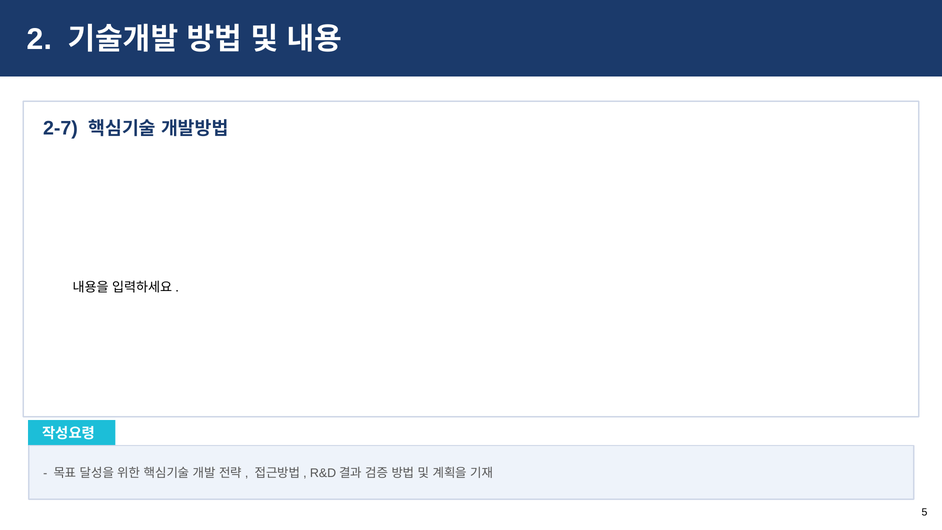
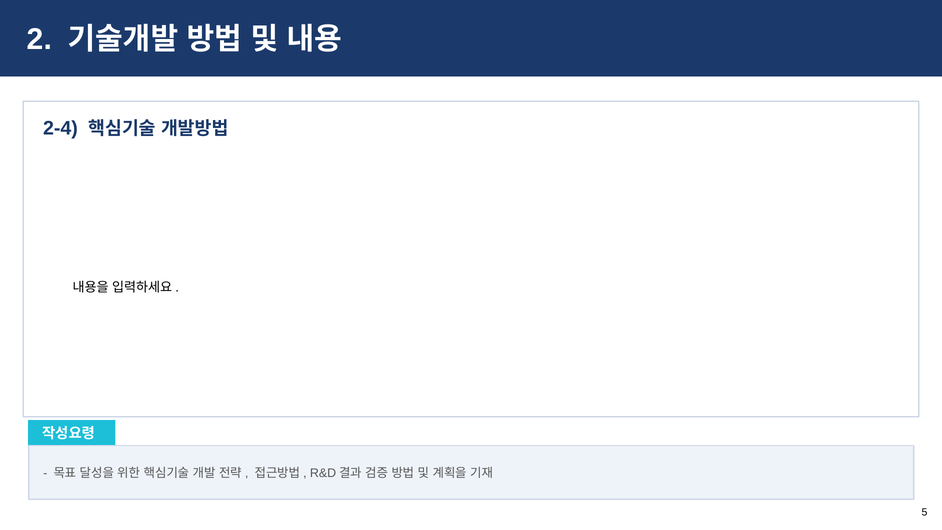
2-7: 2-7 -> 2-4 (60, 128)
